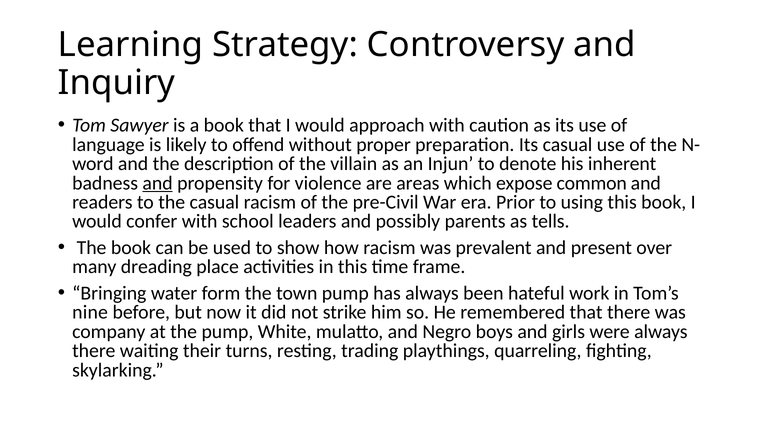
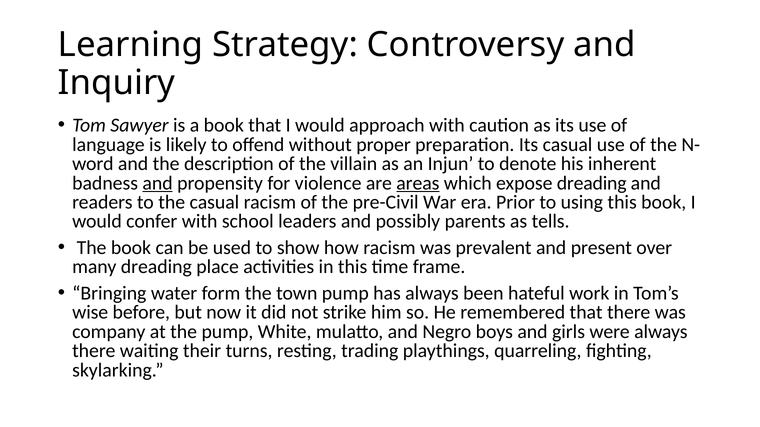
areas underline: none -> present (418, 183)
expose common: common -> dreading (592, 183)
nine: nine -> wise (90, 313)
